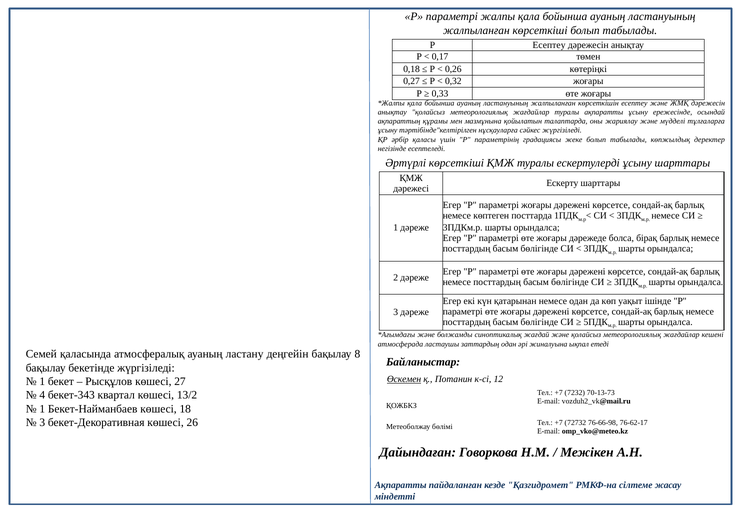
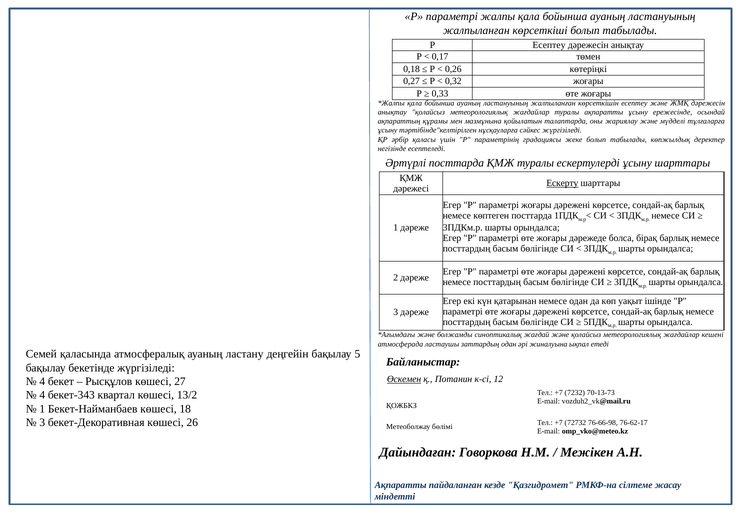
Әртүрлі көрсеткіші: көрсеткіші -> посттарда (456, 163)
Ескерту underline: none -> present (562, 183)
8: 8 -> 5 (357, 354)
1: 1 -> 4 (42, 381)
